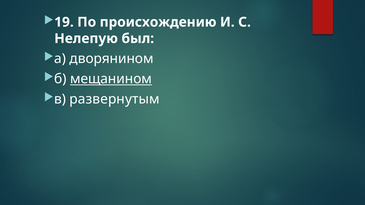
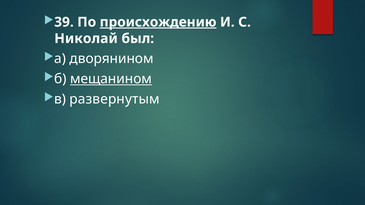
19: 19 -> 39 (64, 22)
происхождению underline: none -> present (158, 22)
Нелепую: Нелепую -> Николай (86, 39)
